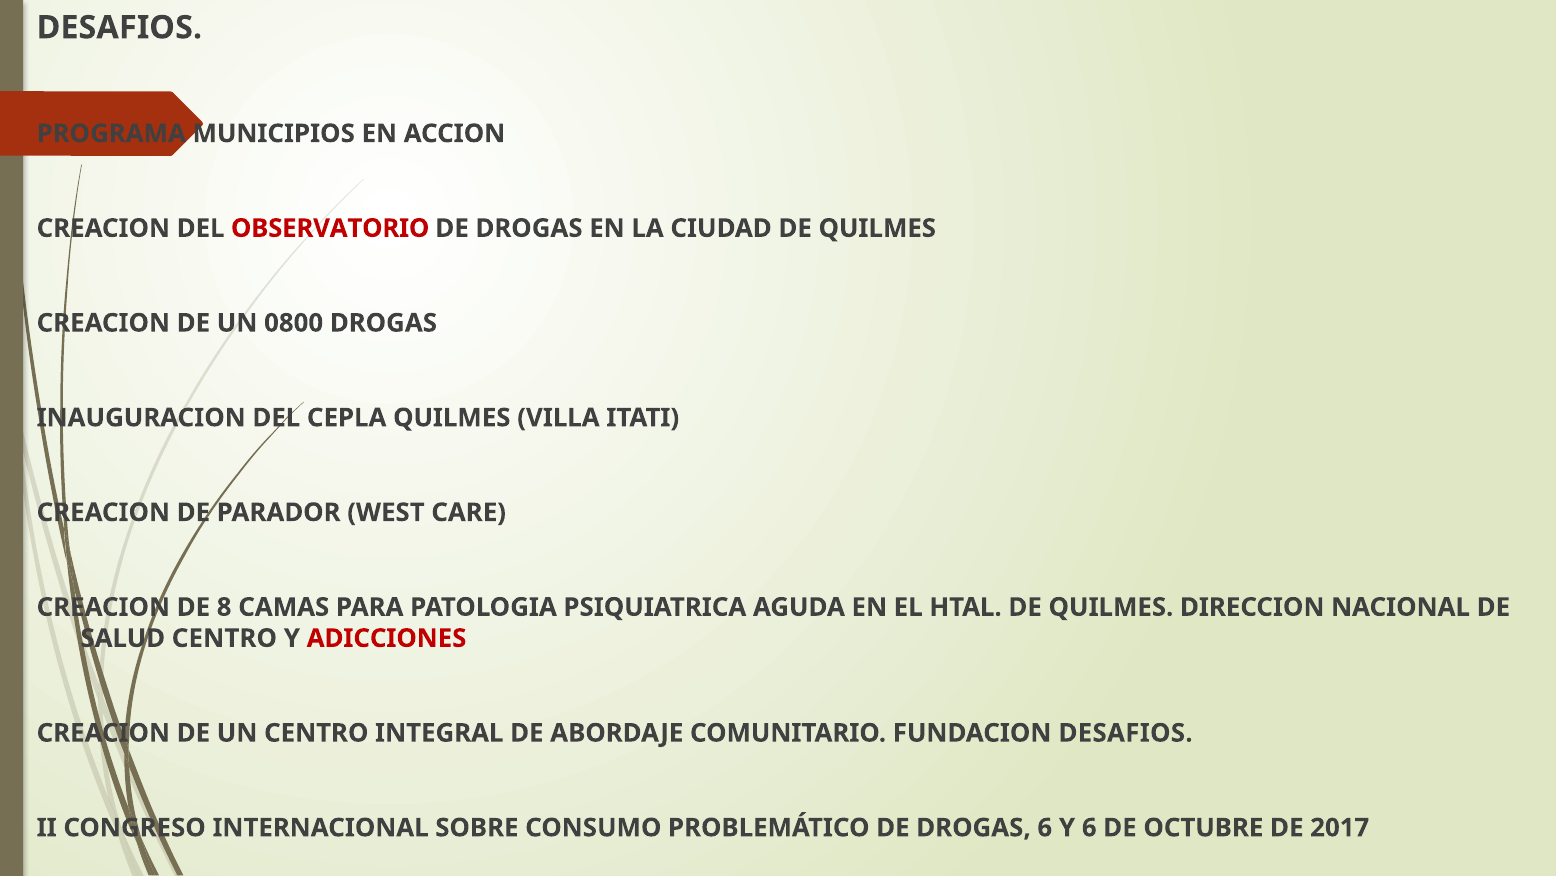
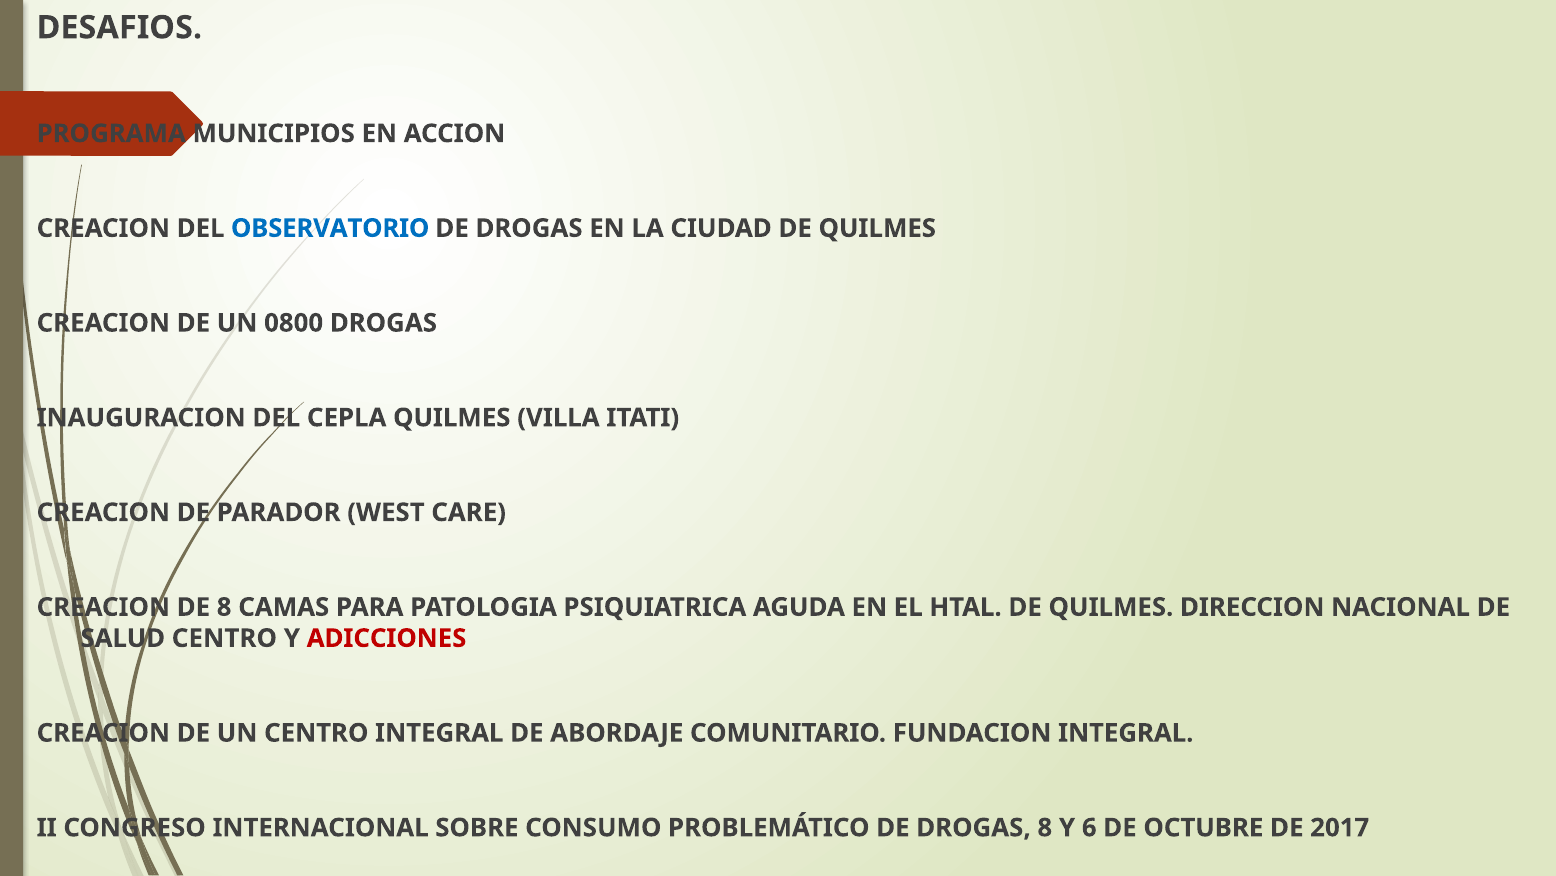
OBSERVATORIO colour: red -> blue (330, 228)
FUNDACION DESAFIOS: DESAFIOS -> INTEGRAL (1126, 732)
DROGAS 6: 6 -> 8 (1045, 827)
